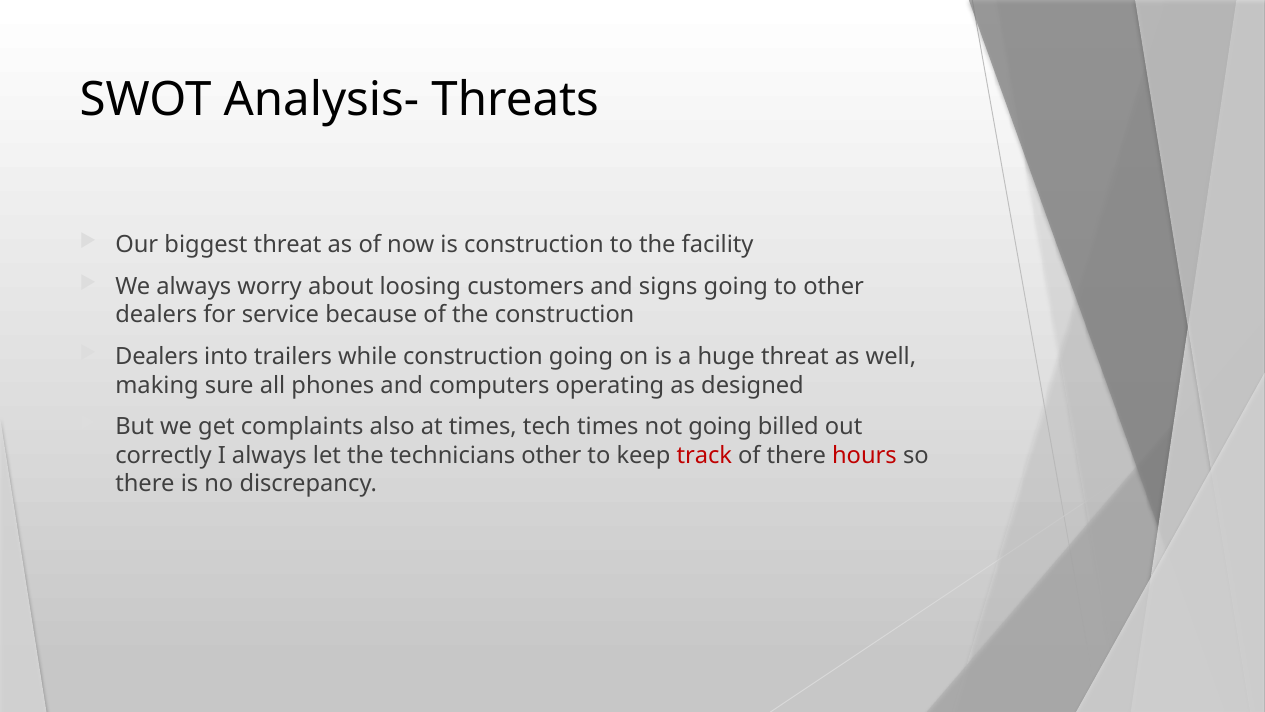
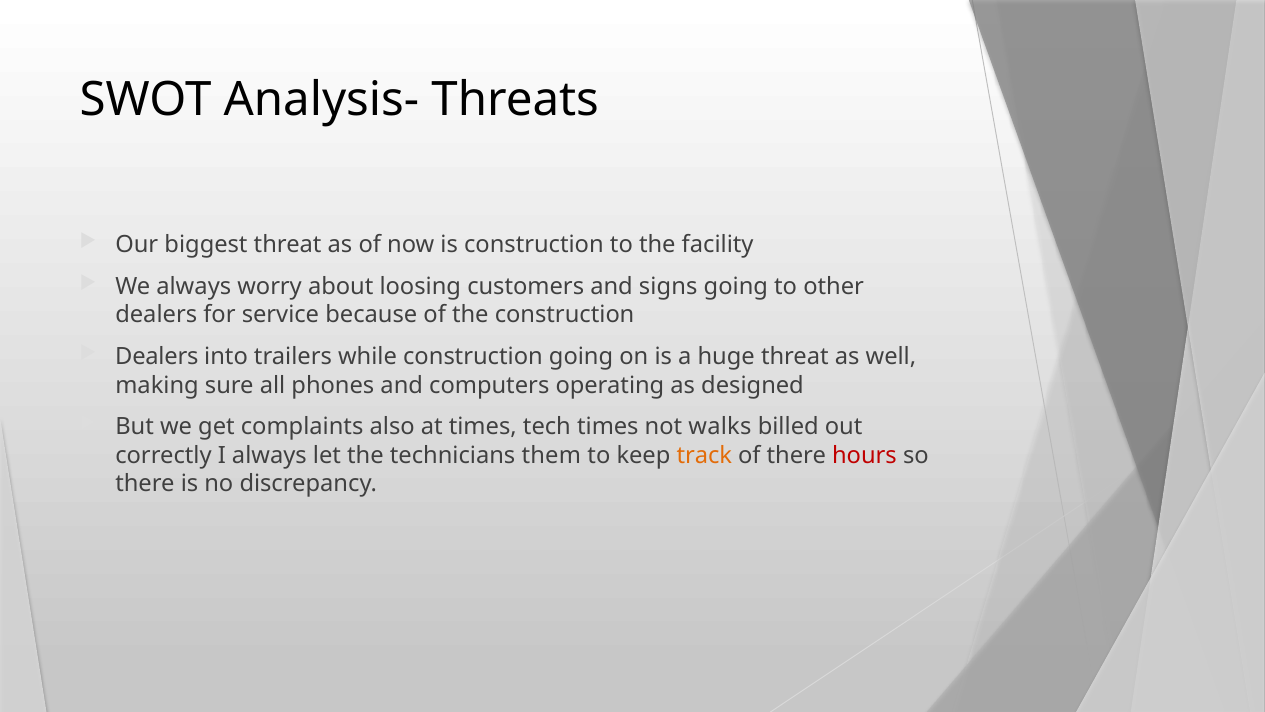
not going: going -> walks (720, 427)
technicians other: other -> them (551, 455)
track colour: red -> orange (704, 455)
